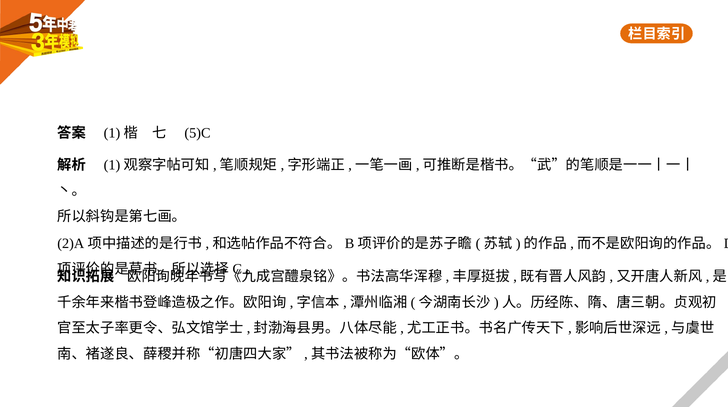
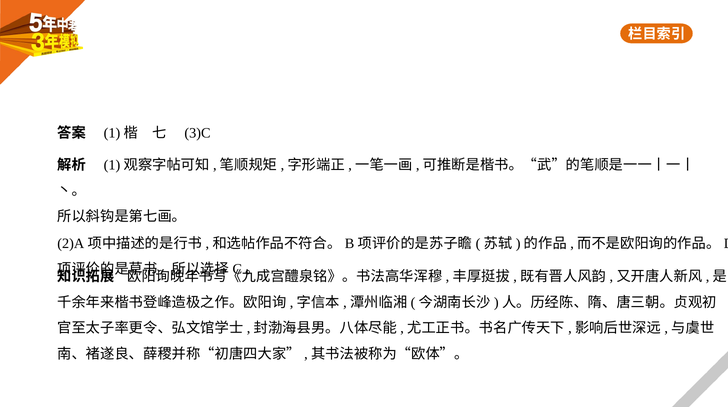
5)C: 5)C -> 3)C (197, 133)
